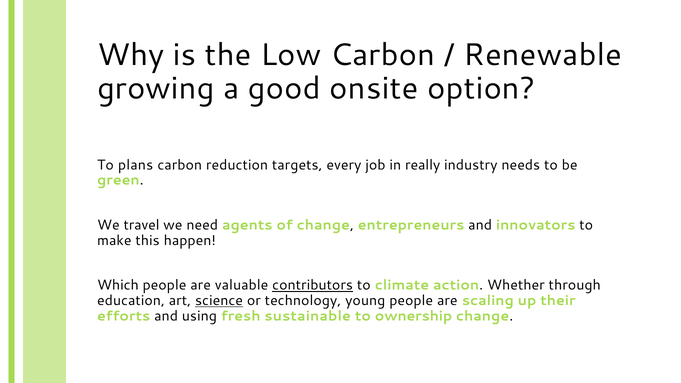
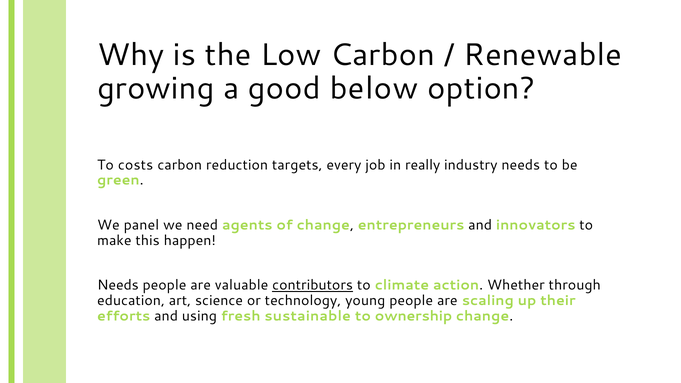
onsite: onsite -> below (374, 88)
plans: plans -> costs (136, 165)
travel: travel -> panel (141, 225)
Which: Which -> Needs (118, 285)
science underline: present -> none (219, 301)
